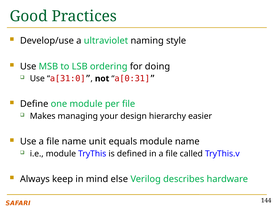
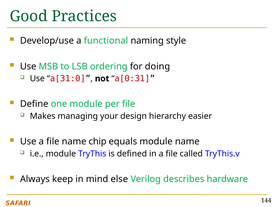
ultraviolet: ultraviolet -> functional (106, 41)
unit: unit -> chip (98, 141)
